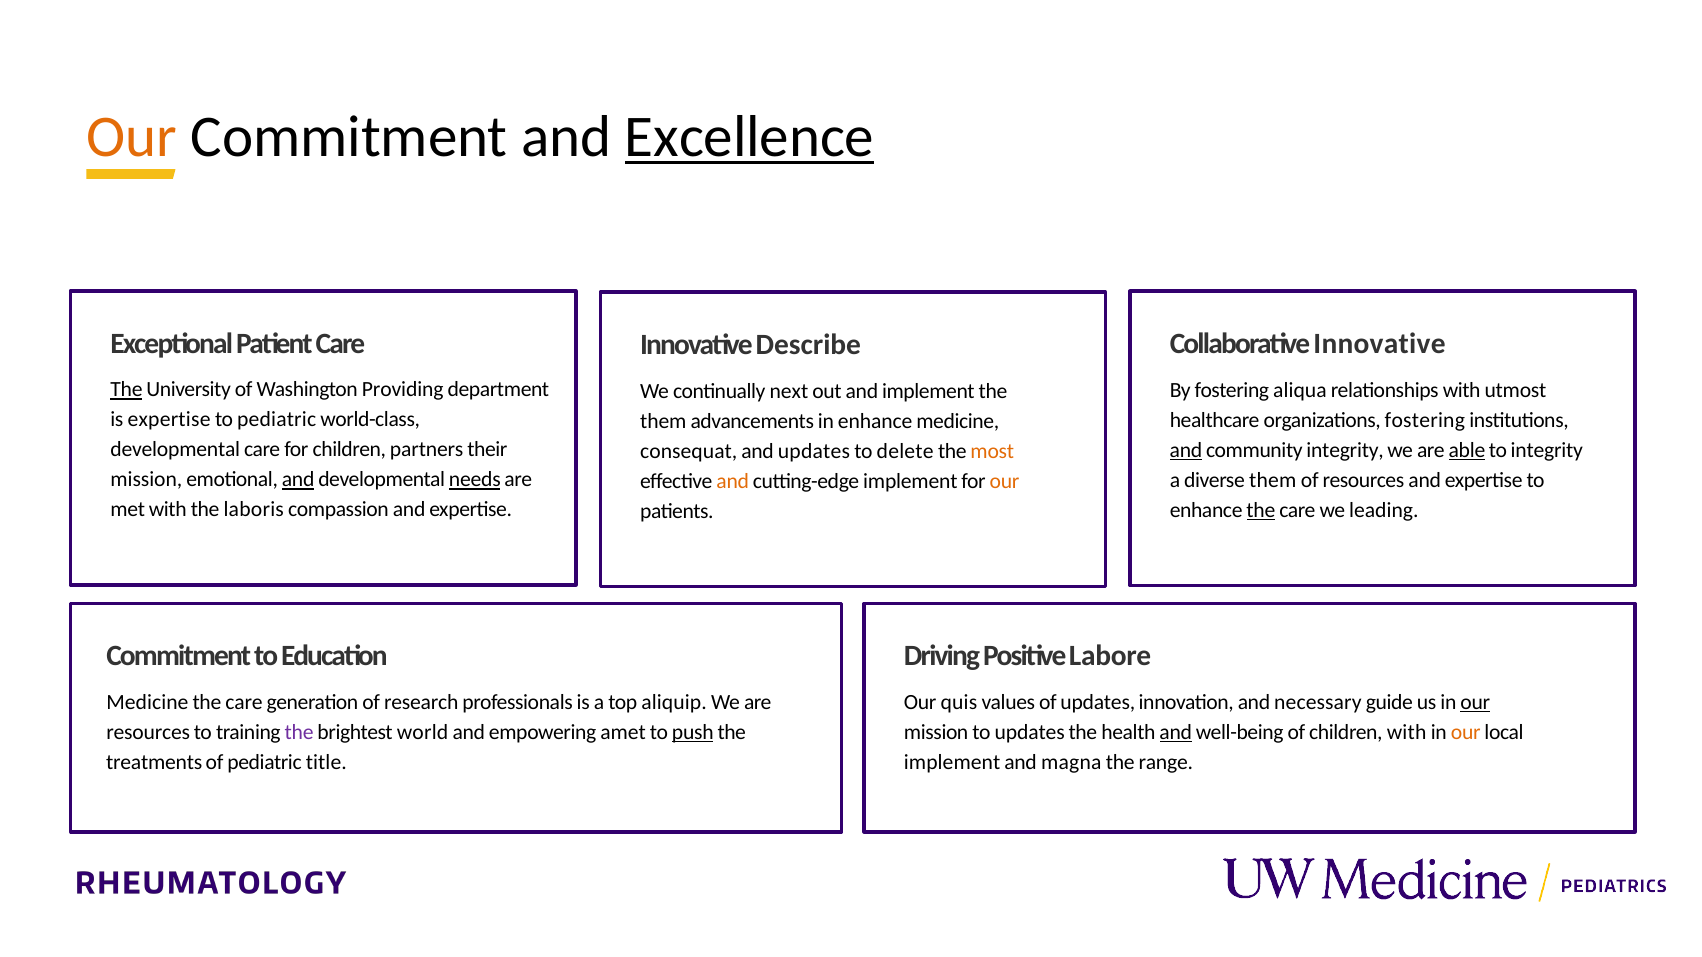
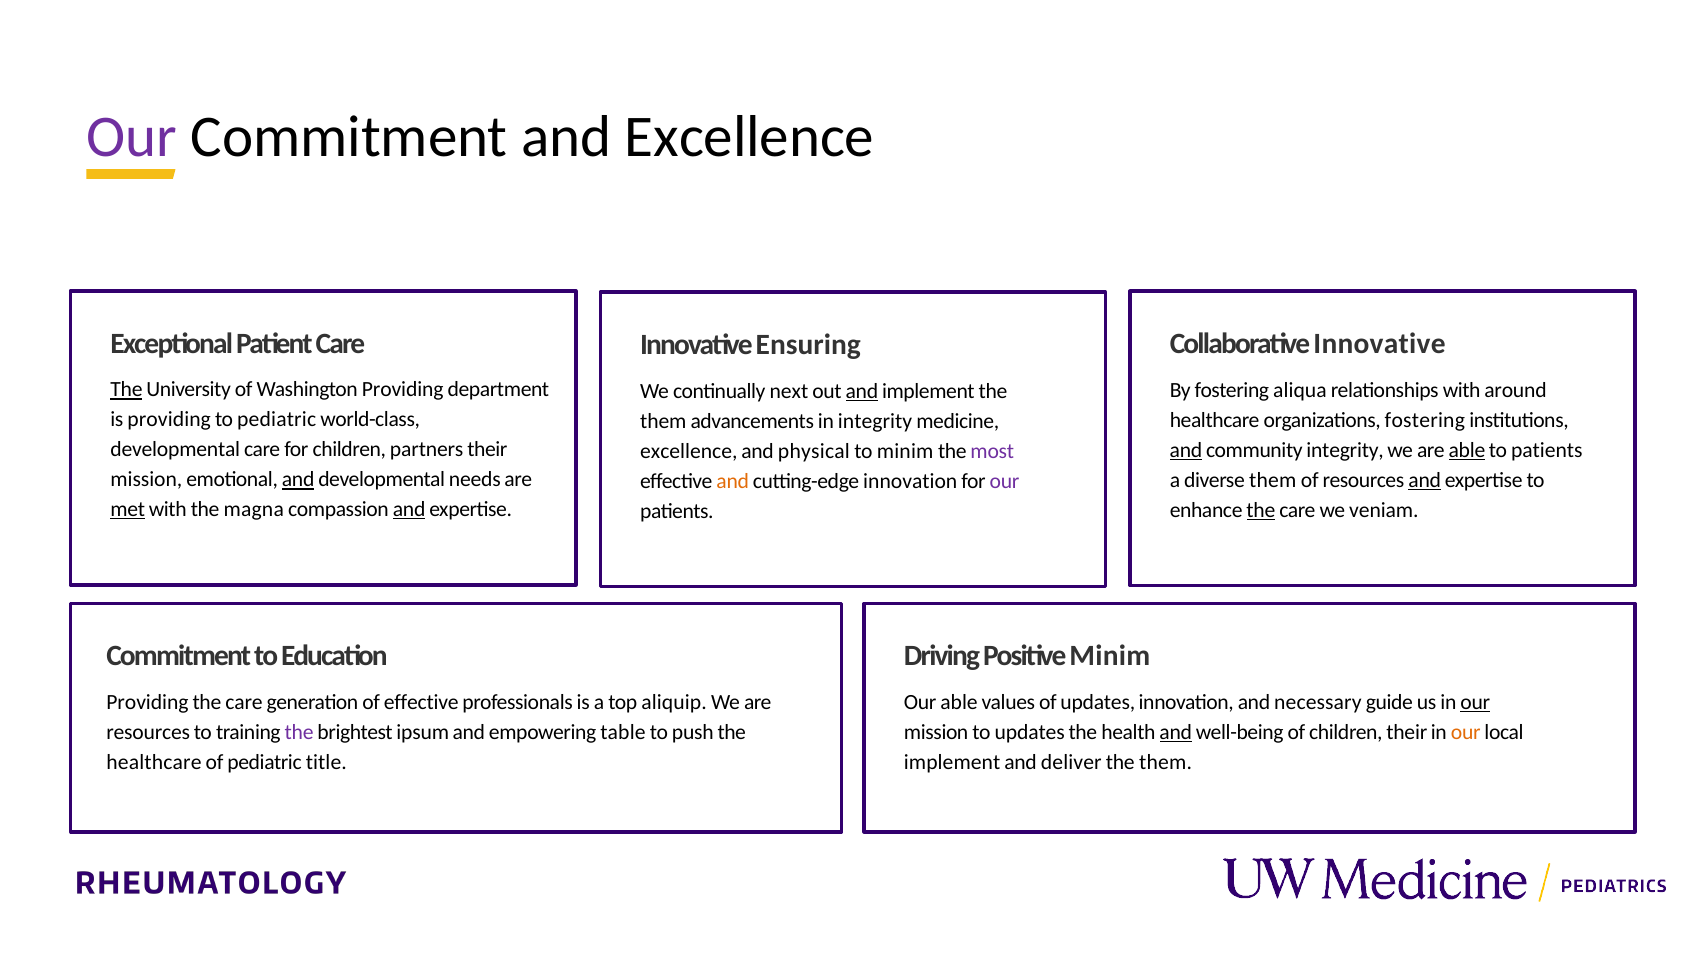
Our colour: orange -> purple (132, 137)
Excellence underline: present -> none (750, 137)
Describe: Describe -> Ensuring (808, 345)
utmost: utmost -> around (1515, 390)
and underline: none -> present (862, 391)
is expertise: expertise -> providing (169, 420)
in enhance: enhance -> integrity (875, 421)
to integrity: integrity -> patients (1547, 450)
consequat: consequat -> excellence (689, 451)
and updates: updates -> physical (814, 451)
to delete: delete -> minim (905, 451)
most colour: orange -> purple (992, 451)
needs underline: present -> none (475, 480)
and underline: none -> present (1425, 480)
cutting-edge implement: implement -> innovation (910, 481)
our colour: orange -> purple (1005, 481)
met underline: none -> present (128, 510)
laboris: laboris -> magna (254, 510)
and underline: none -> present (409, 510)
leading: leading -> veniam (1384, 510)
Positive Labore: Labore -> Minim (1110, 656)
Medicine: Medicine -> Providing (147, 703)
of research: research -> effective (421, 703)
Our quis: quis -> able (959, 703)
world: world -> ipsum (423, 733)
amet: amet -> table (623, 733)
push underline: present -> none (693, 733)
children with: with -> their (1407, 733)
treatments: treatments -> healthcare (154, 763)
magna: magna -> deliver (1071, 763)
range: range -> them (1166, 763)
